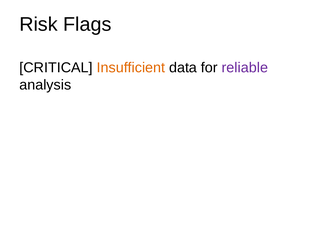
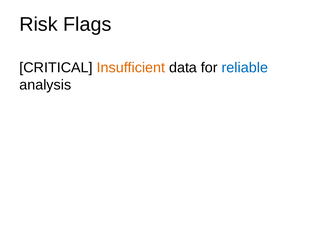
reliable colour: purple -> blue (245, 68)
